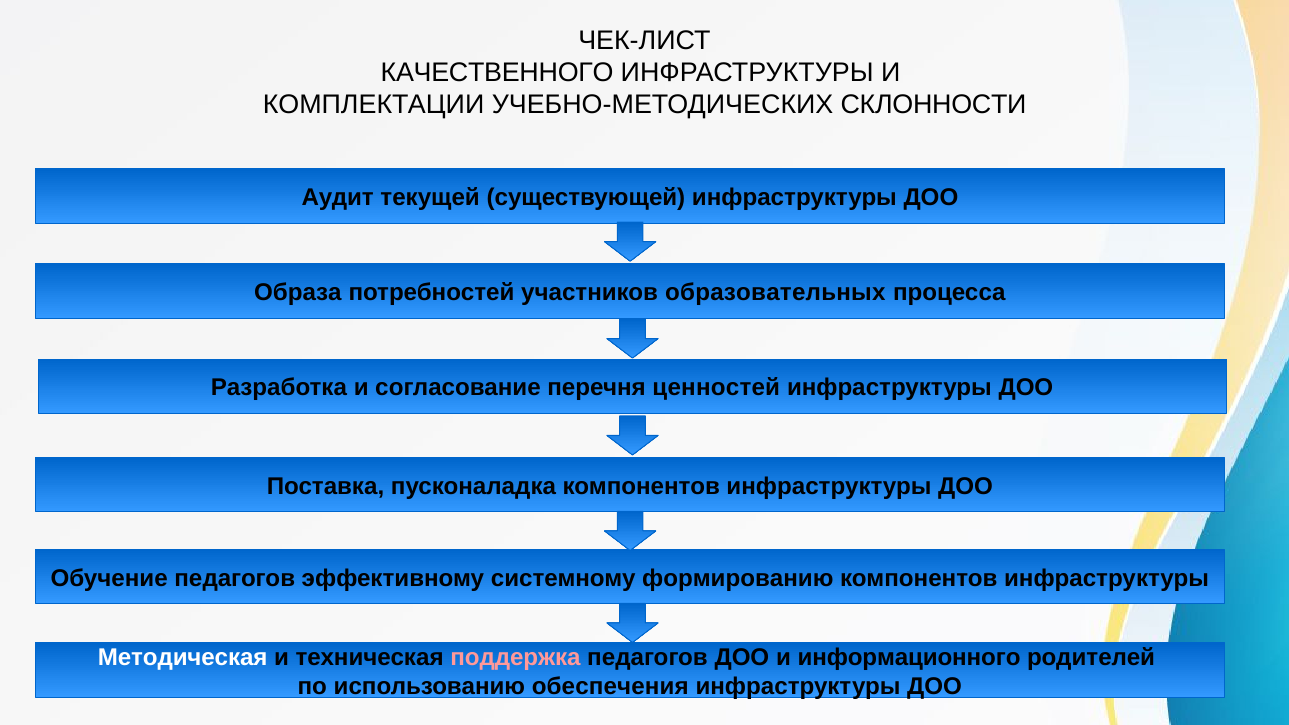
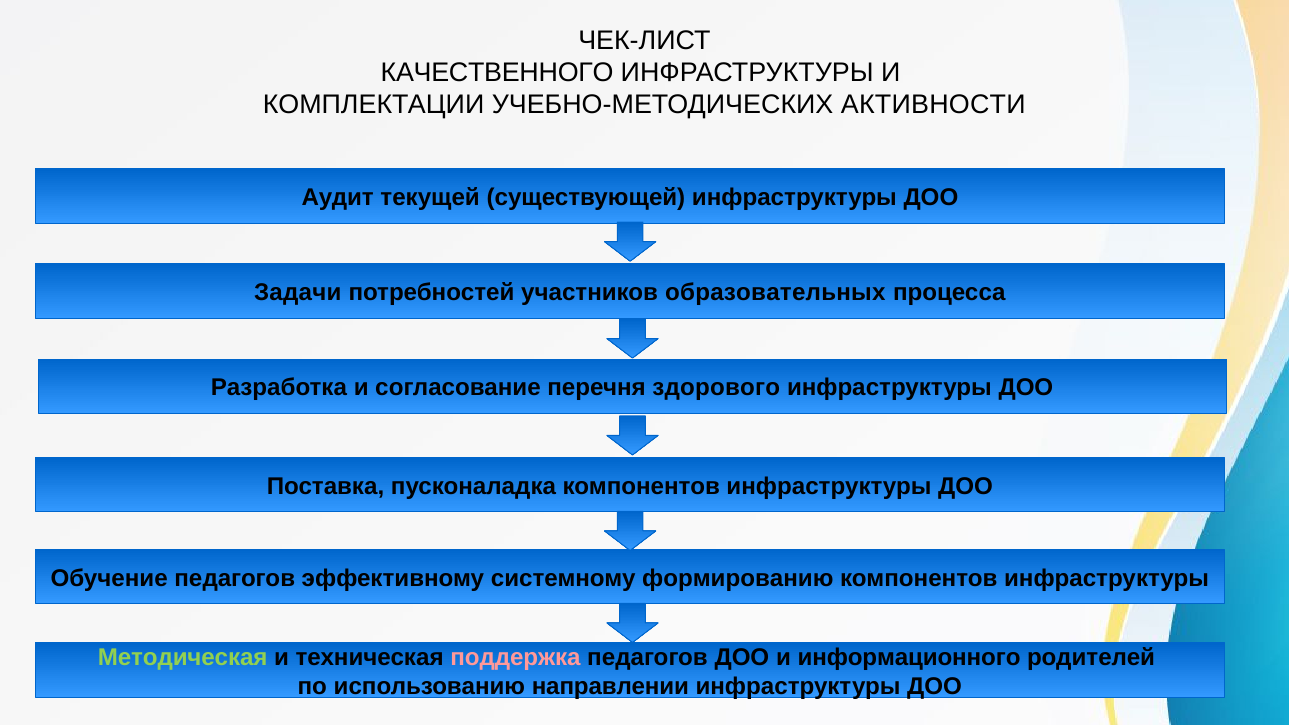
СКЛОННОСТИ: СКЛОННОСТИ -> АКТИВНОСТИ (933, 105)
Образа: Образа -> Задачи (298, 293)
ценностей: ценностей -> здорового (716, 388)
Методическая colour: white -> light green (183, 657)
обеспечения: обеспечения -> направлении (610, 686)
